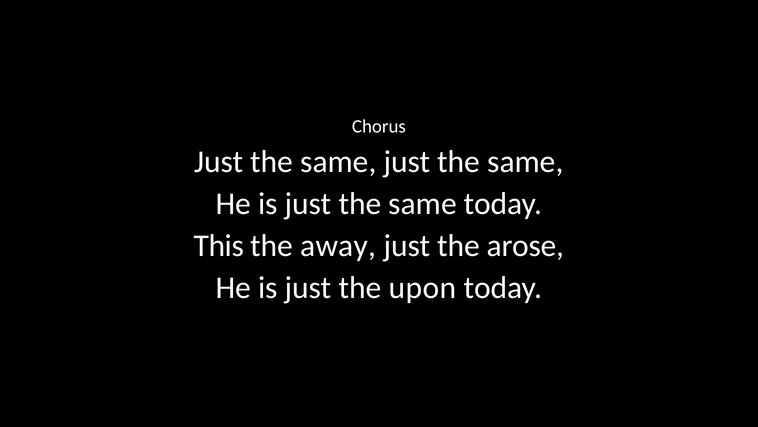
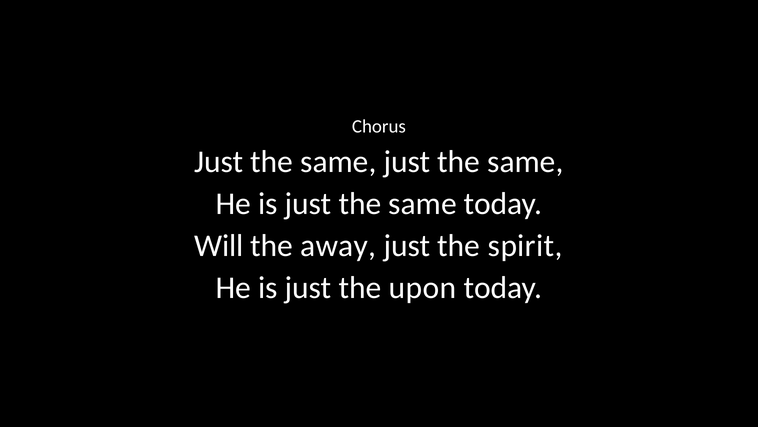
This: This -> Will (219, 246)
arose: arose -> spirit (525, 246)
